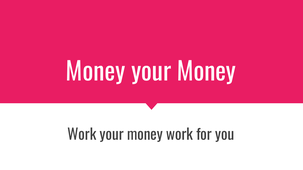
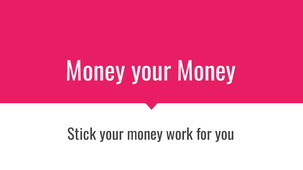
Work: Work -> Stick (82, 135)
